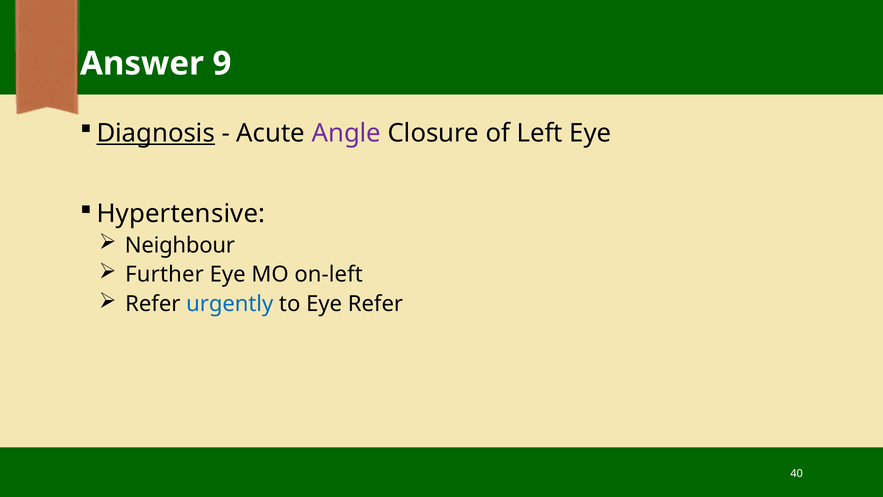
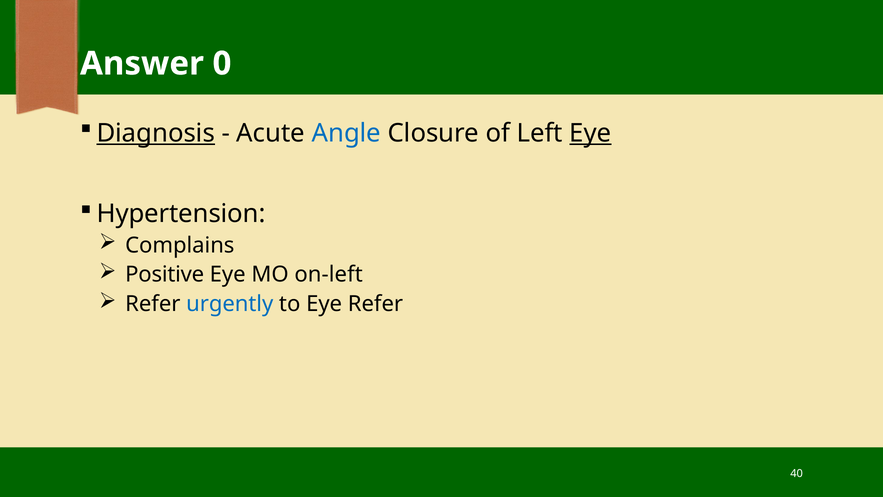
9: 9 -> 0 (222, 64)
Angle colour: purple -> blue (346, 133)
Eye underline: none -> present (590, 133)
Hypertensive: Hypertensive -> Hypertension (181, 214)
Neighbour: Neighbour -> Complains (180, 245)
Further: Further -> Positive (165, 275)
